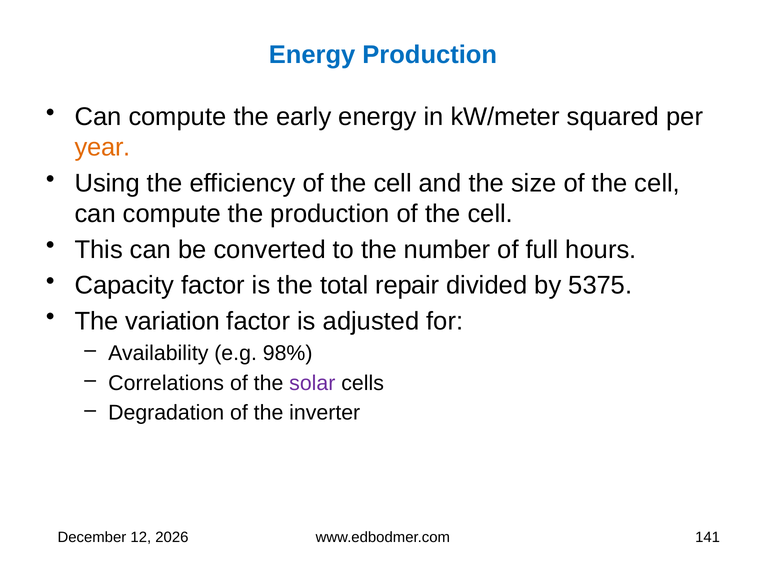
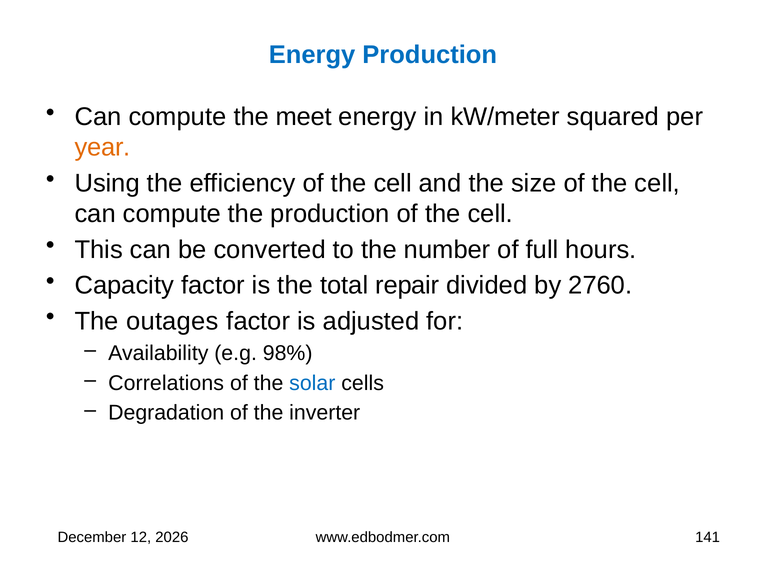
early: early -> meet (304, 117)
5375: 5375 -> 2760 (600, 285)
variation: variation -> outages (172, 321)
solar colour: purple -> blue (312, 383)
